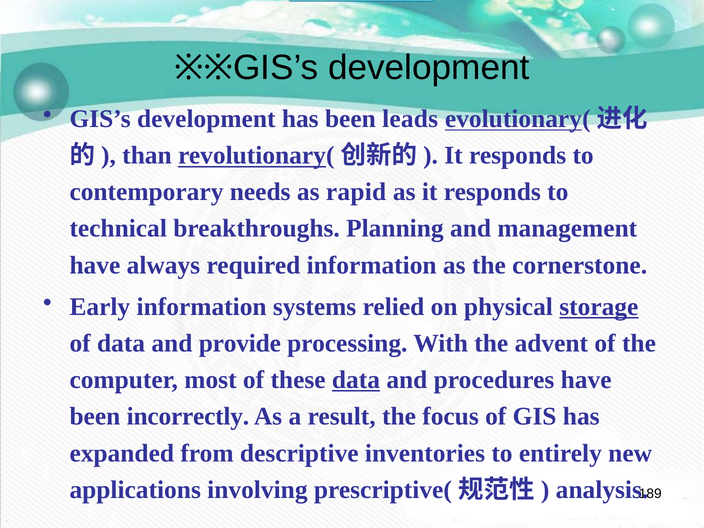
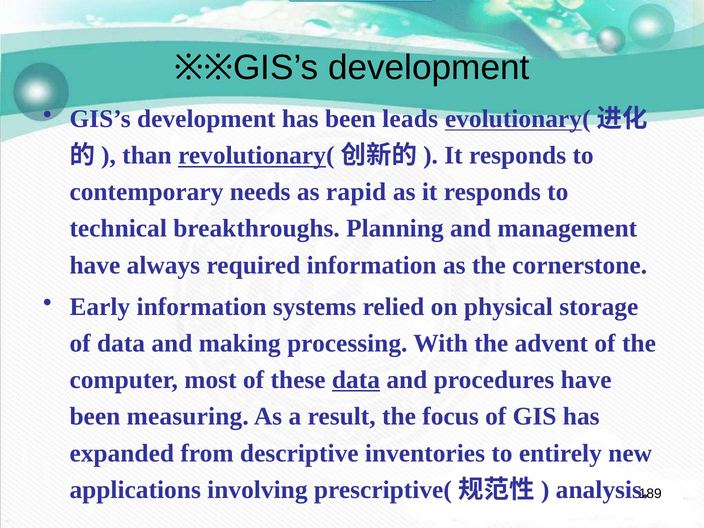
storage underline: present -> none (599, 307)
provide: provide -> making (240, 343)
incorrectly: incorrectly -> measuring (188, 417)
